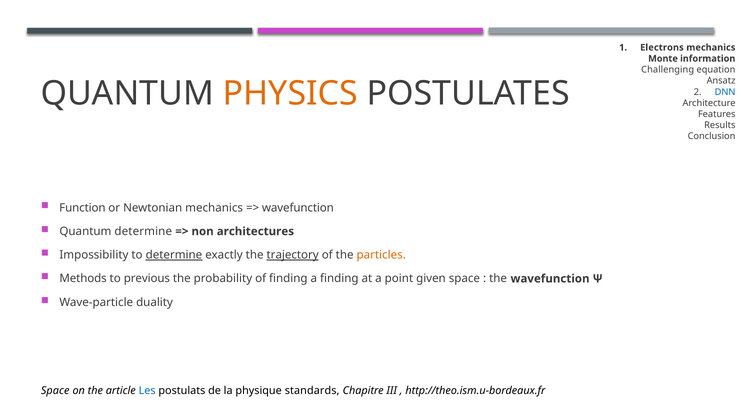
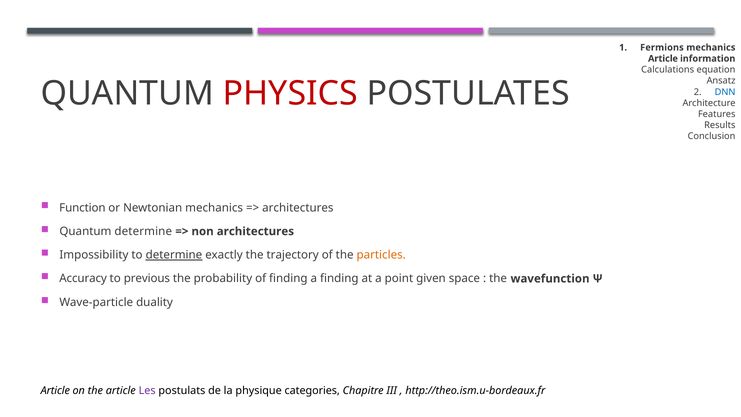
Electrons: Electrons -> Fermions (662, 47)
Monte: Monte -> Article (663, 59)
Challenging: Challenging -> Calculations (668, 70)
PHYSICS colour: orange -> red (290, 94)
wavefunction: wavefunction -> architectures (298, 208)
trajectory underline: present -> none (293, 255)
Methods: Methods -> Accuracy (83, 279)
Space: Space -> Article (55, 390)
Les colour: blue -> purple (147, 390)
standards: standards -> categories (312, 390)
